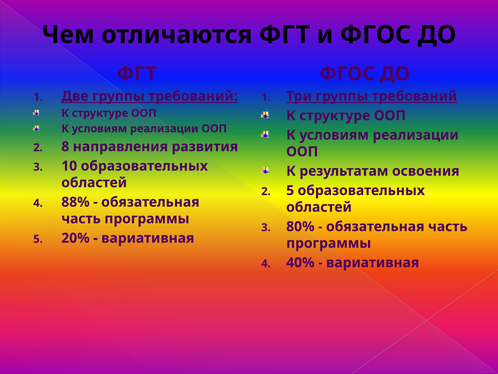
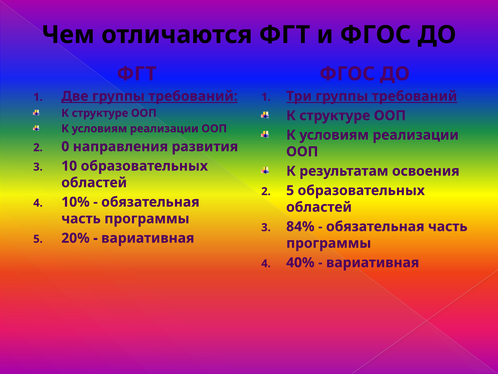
8: 8 -> 0 (65, 146)
88%: 88% -> 10% (75, 202)
80%: 80% -> 84% (300, 226)
